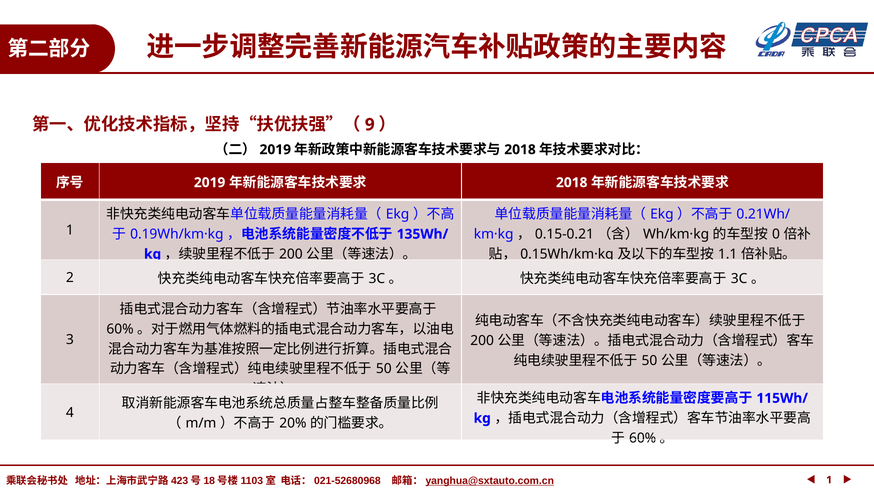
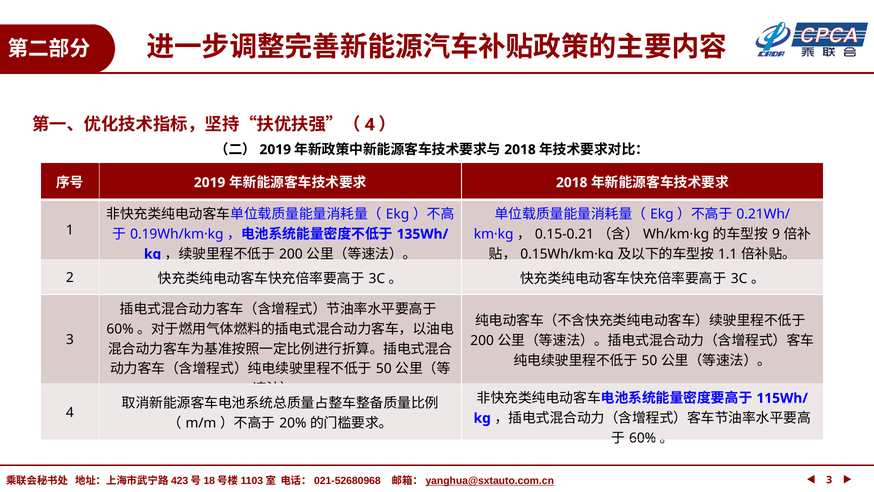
9: 9 -> 4 (370, 124)
0: 0 -> 9 (776, 234)
1: 1 -> 3 (829, 479)
